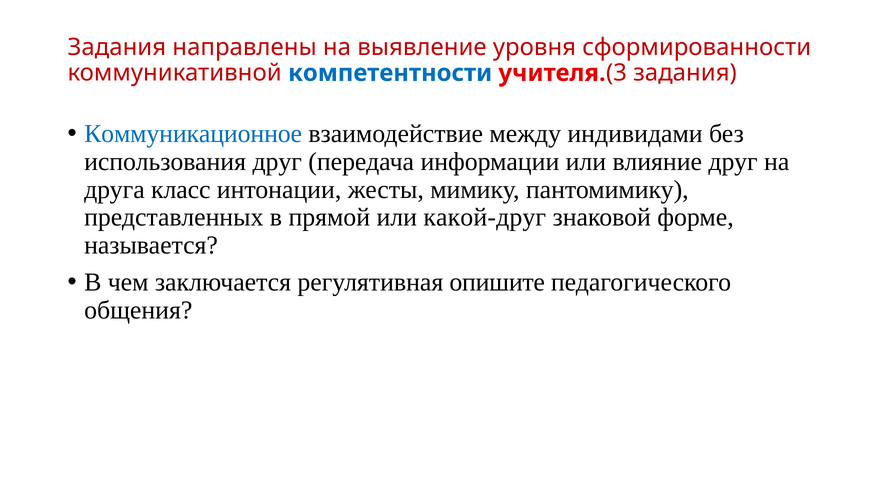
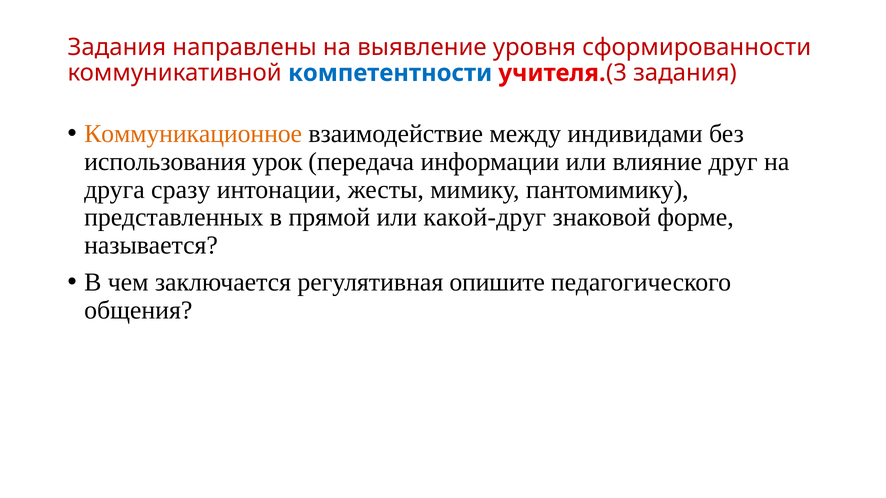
Коммуникационное colour: blue -> orange (193, 134)
использования друг: друг -> урок (277, 162)
класс: класс -> сразу (181, 190)
